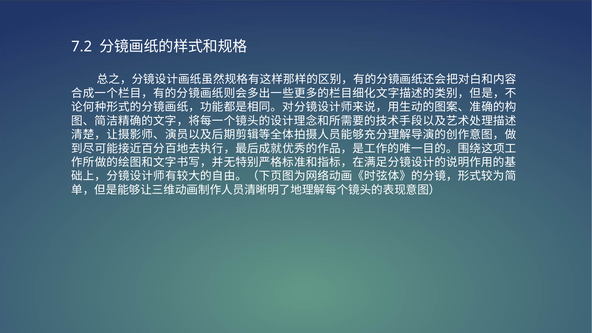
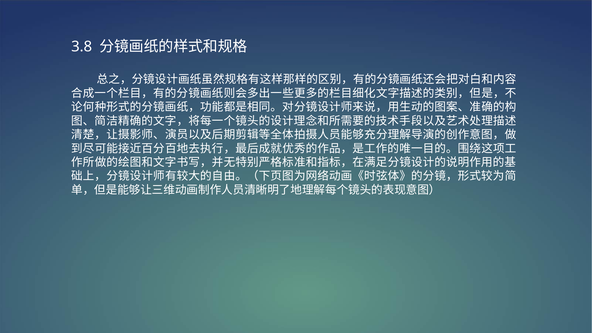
7.2: 7.2 -> 3.8 (82, 47)
